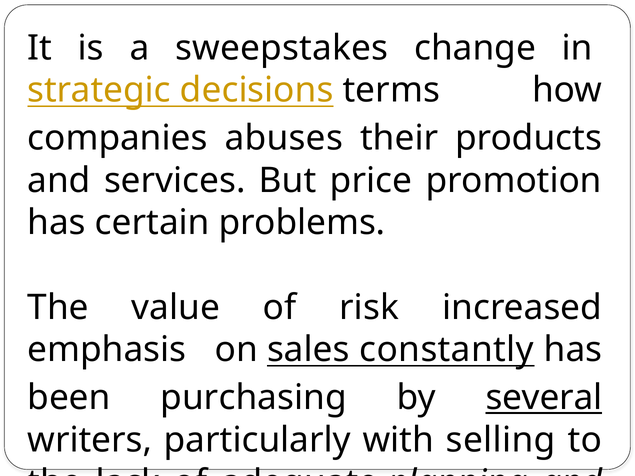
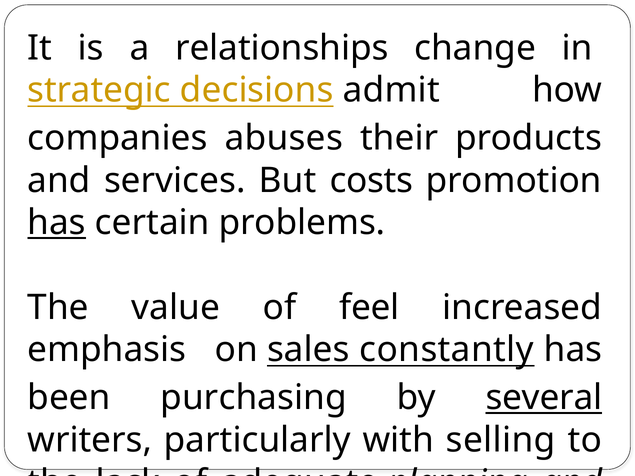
sweepstakes: sweepstakes -> relationships (282, 48)
terms: terms -> admit (391, 90)
price: price -> costs (371, 181)
has underline: none -> present (57, 223)
risk: risk -> feel (369, 308)
